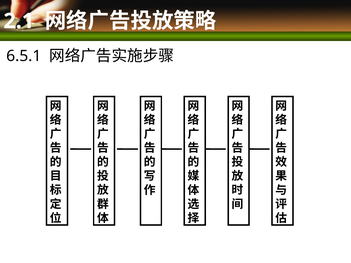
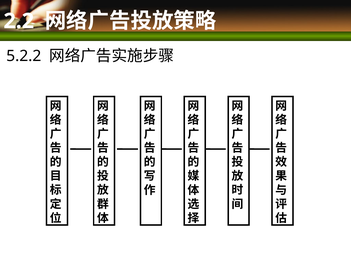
2.1: 2.1 -> 2.2 (19, 21)
6.5.1: 6.5.1 -> 5.2.2 (24, 56)
